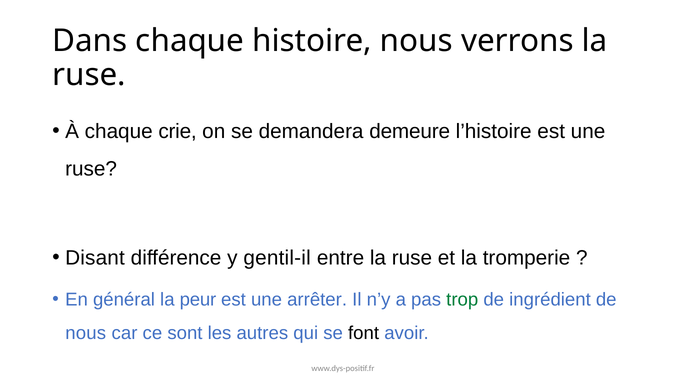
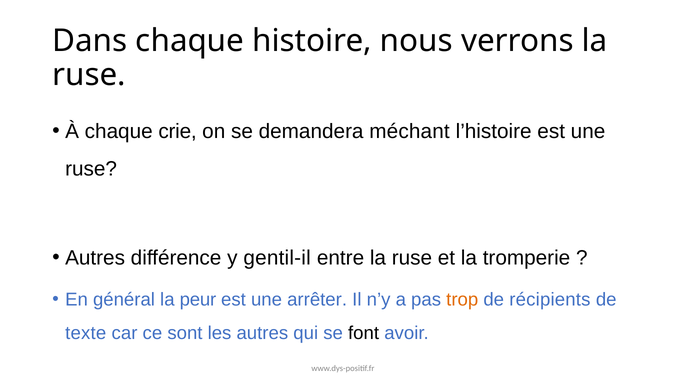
demeure: demeure -> méchant (409, 132)
Disant: Disant -> Autres (95, 258)
trop colour: green -> orange (462, 300)
ingrédient: ingrédient -> récipients (550, 300)
nous: nous -> texte (86, 333)
